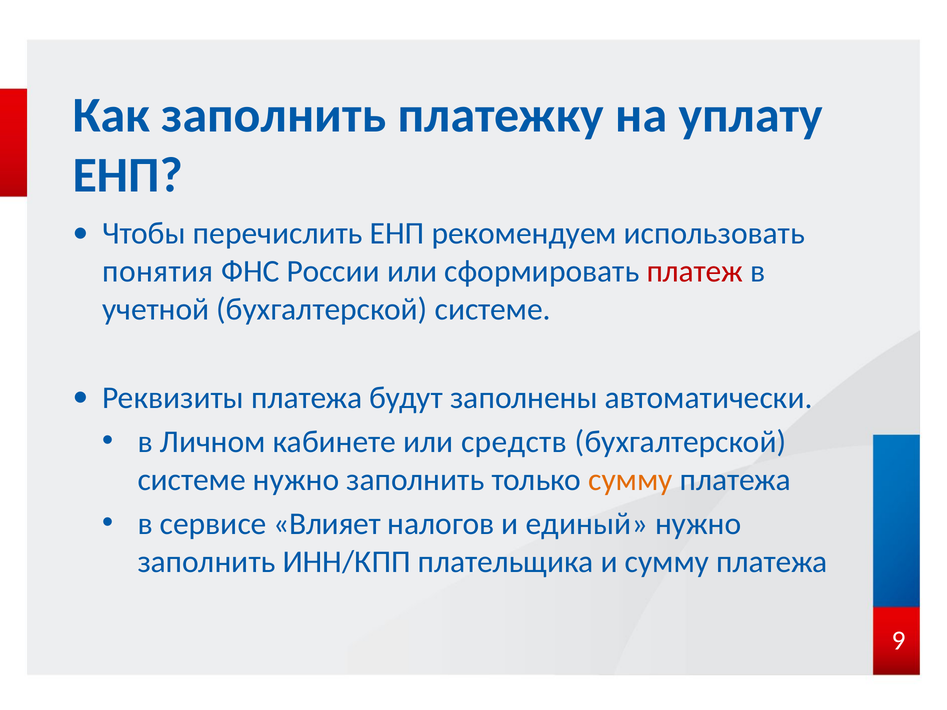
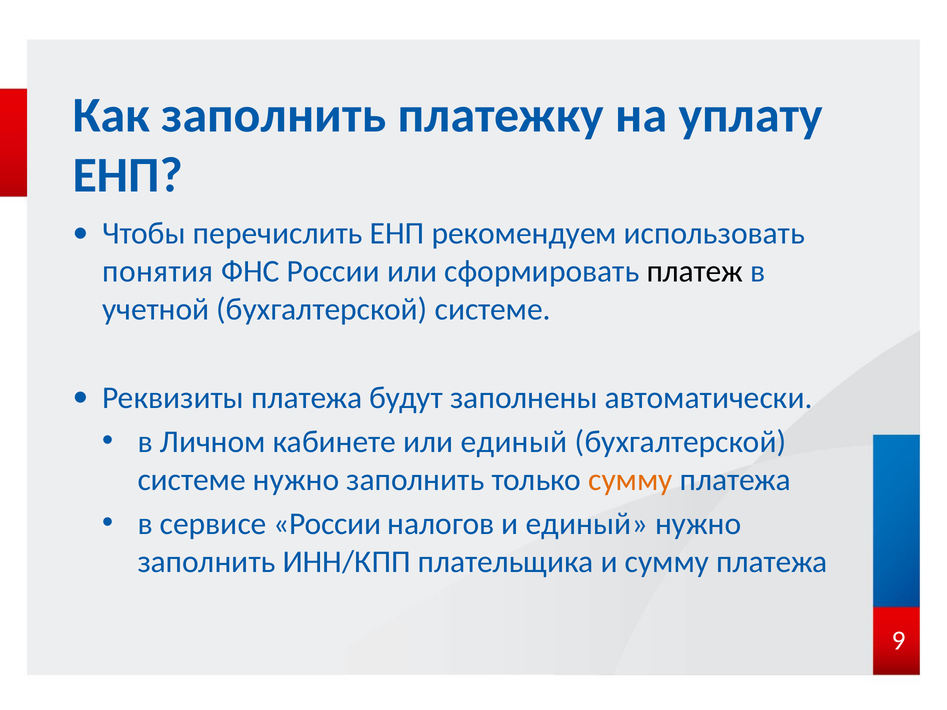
платеж colour: red -> black (695, 272)
или средств: средств -> единый (514, 442)
сервисе Влияет: Влияет -> России (327, 524)
